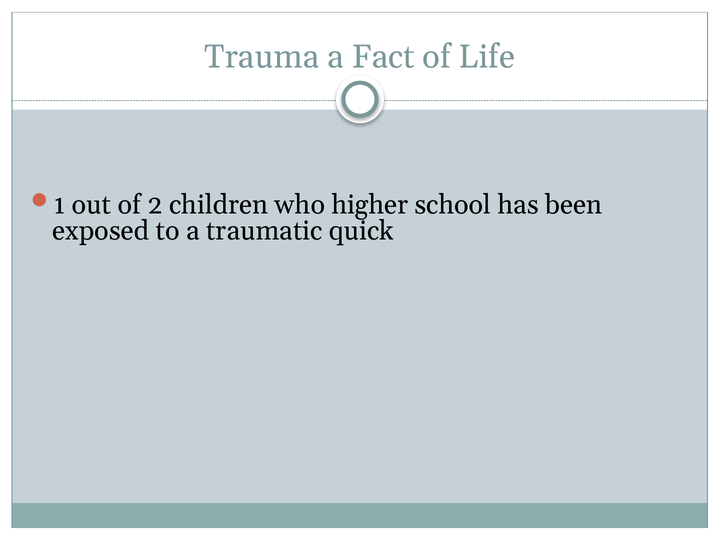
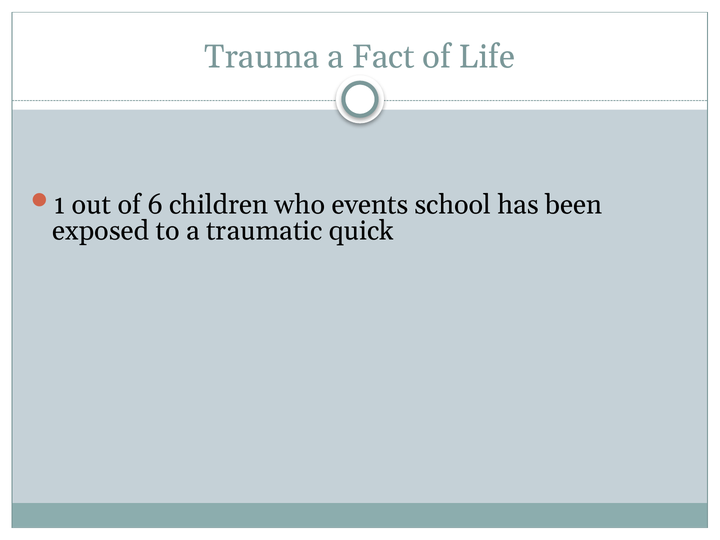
2: 2 -> 6 (155, 205)
higher: higher -> events (370, 205)
